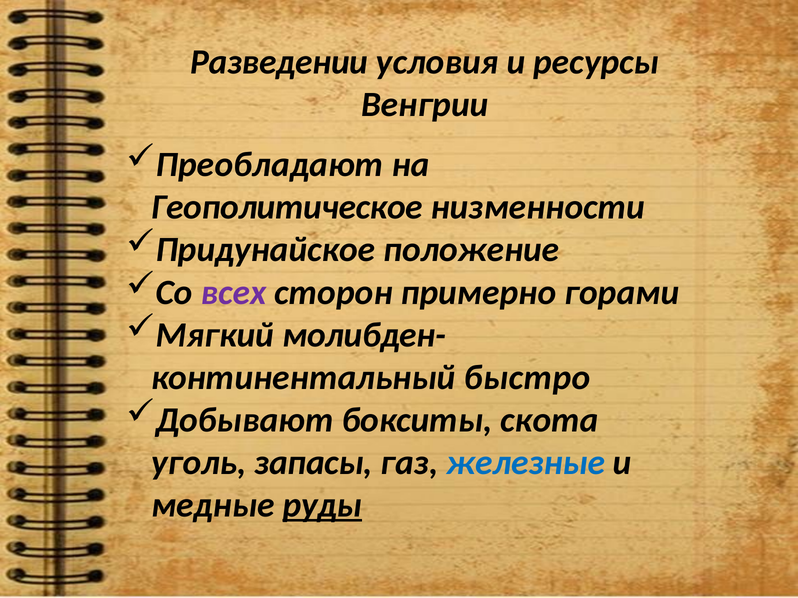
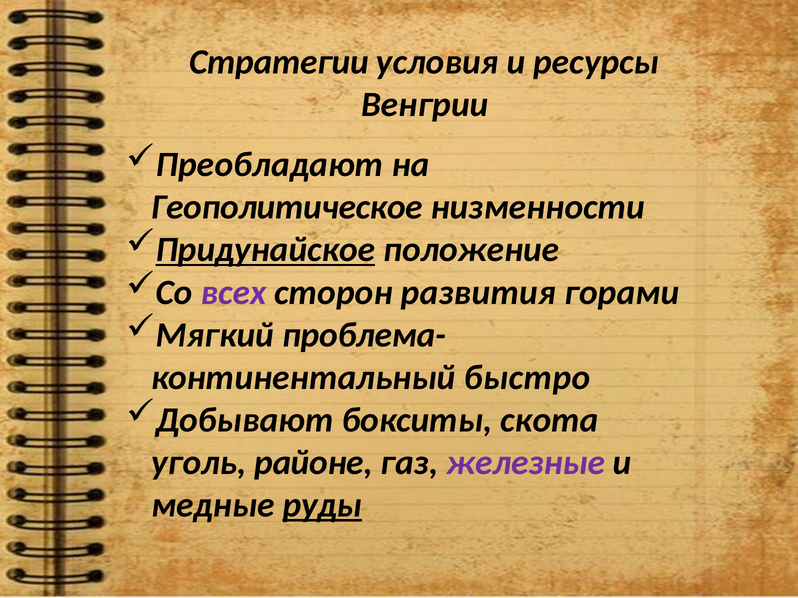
Разведении: Разведении -> Стратегии (279, 62)
Придунайское underline: none -> present (265, 250)
примерно: примерно -> развития (478, 293)
молибден-: молибден- -> проблема- (364, 335)
запасы: запасы -> районе (313, 463)
железные colour: blue -> purple (526, 463)
